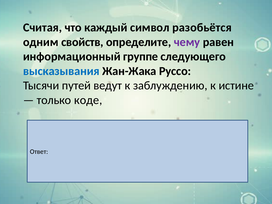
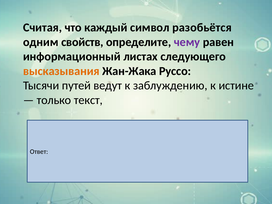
группе: группе -> листах (141, 57)
высказывания colour: blue -> orange (61, 71)
коде: коде -> текст (88, 100)
